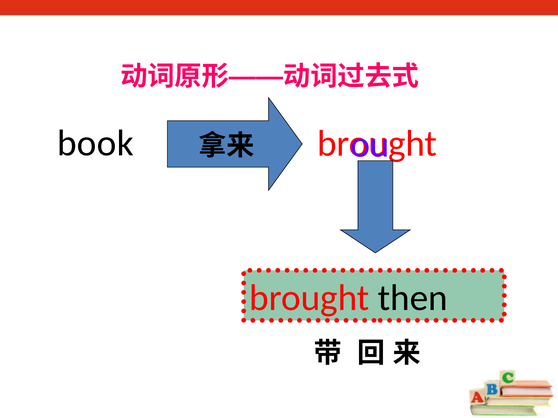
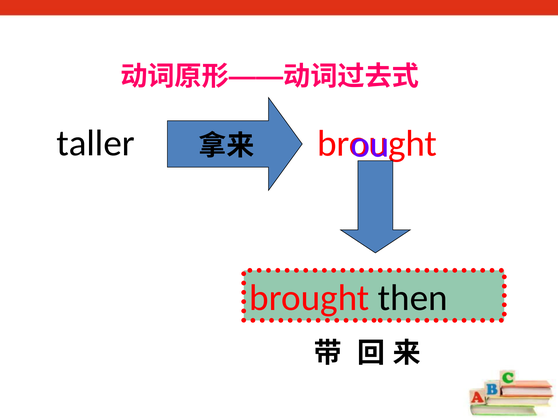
book: book -> taller (96, 144)
